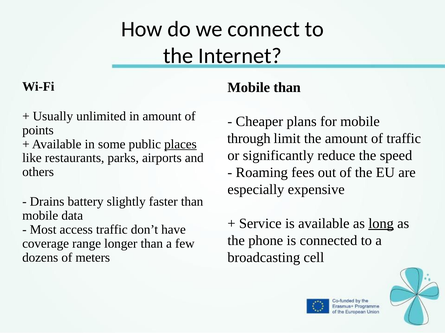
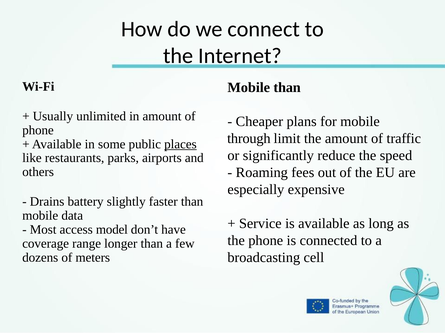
points: points -> phone (38, 130)
long underline: present -> none (381, 224)
access traffic: traffic -> model (112, 230)
